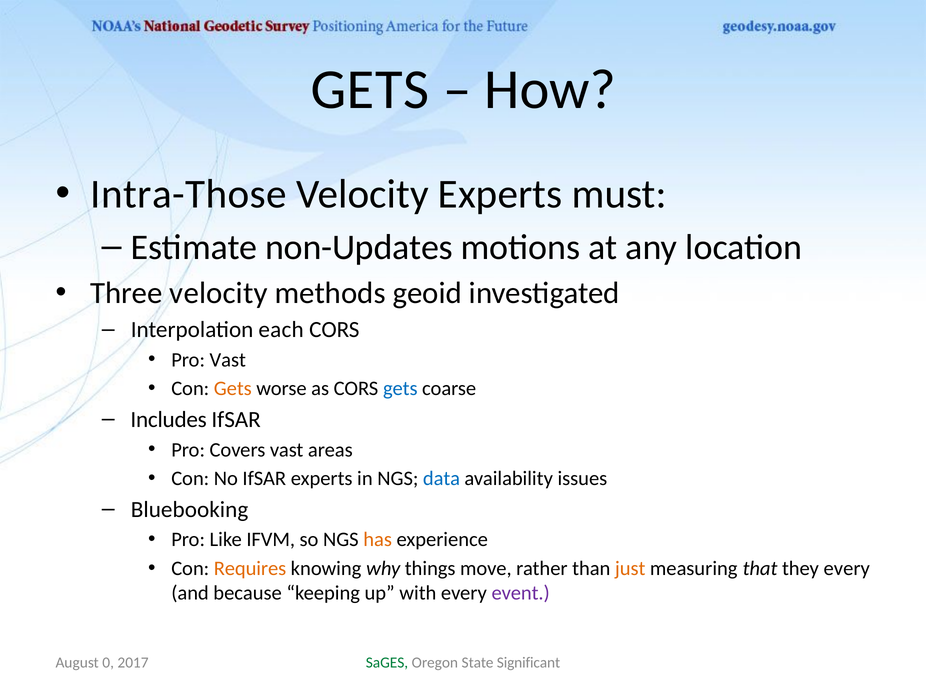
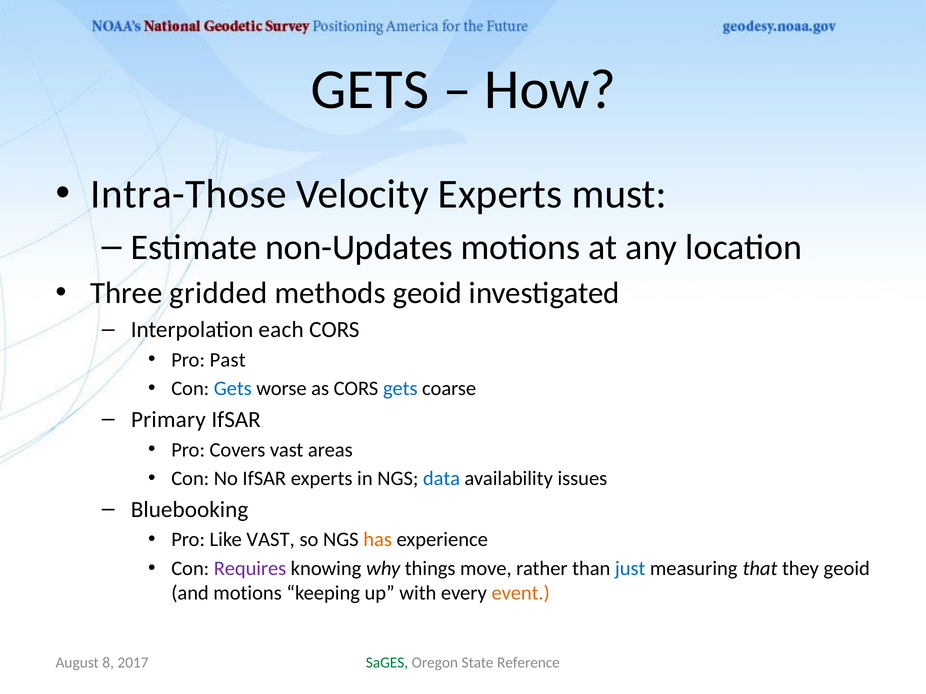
Three velocity: velocity -> gridded (218, 293)
Pro Vast: Vast -> Past (228, 360)
Gets colour: orange -> blue (233, 389)
Includes: Includes -> Primary (168, 420)
Like IFVM: IFVM -> VAST (271, 540)
Requires colour: orange -> purple (250, 569)
just colour: orange -> blue (630, 569)
they every: every -> geoid (847, 569)
and because: because -> motions (248, 594)
event colour: purple -> orange (521, 594)
0: 0 -> 8 (108, 663)
Significant: Significant -> Reference (528, 663)
